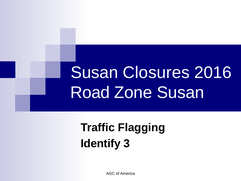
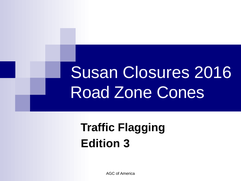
Zone Susan: Susan -> Cones (181, 93)
Identify: Identify -> Edition (101, 143)
